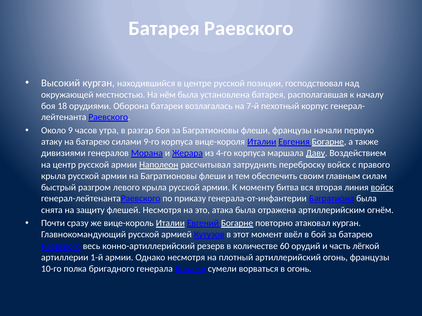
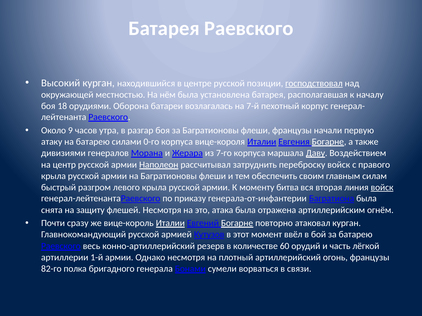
господствовал underline: none -> present (314, 83)
9-го: 9-го -> 0-го (151, 142)
4-го: 4-го -> 7-го (224, 153)
10-го: 10-го -> 82-го (51, 269)
в огонь: огонь -> связи (299, 269)
